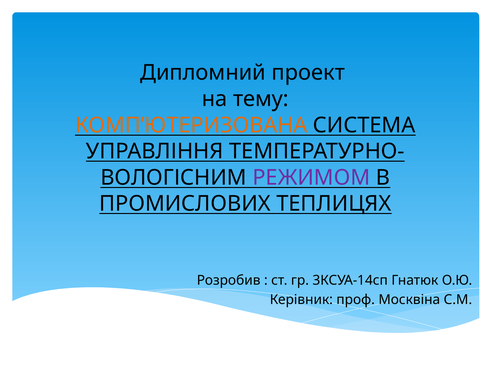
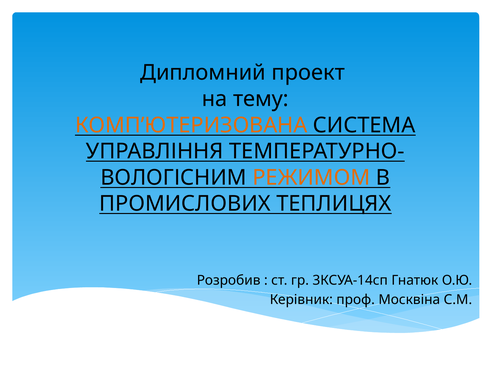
РЕЖИМОМ colour: purple -> orange (311, 178)
